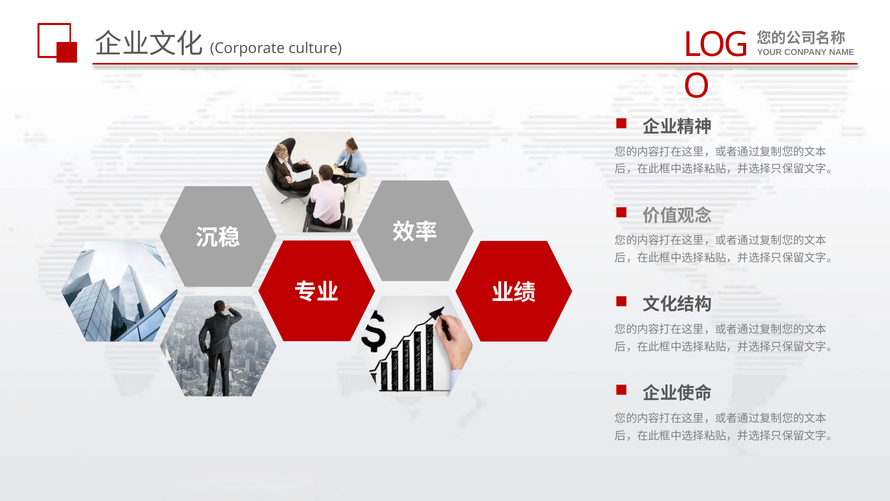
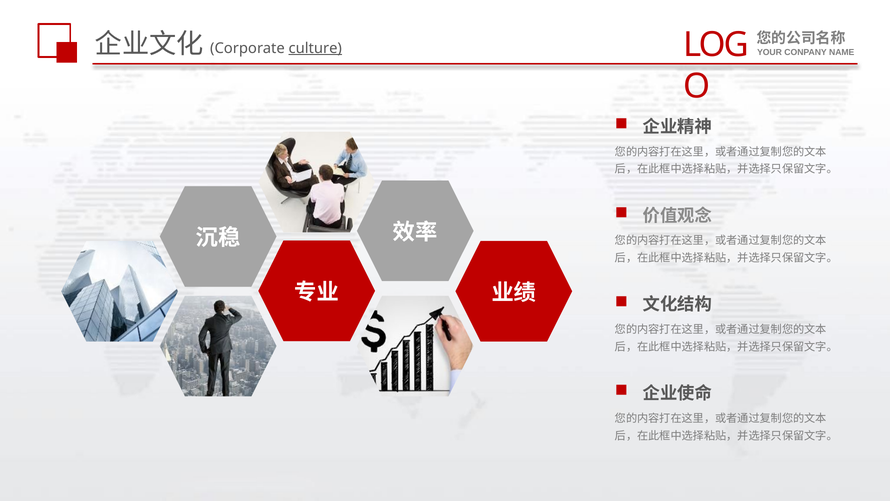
culture underline: none -> present (315, 48)
